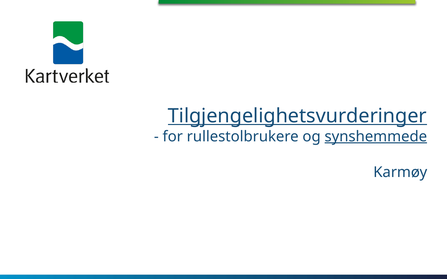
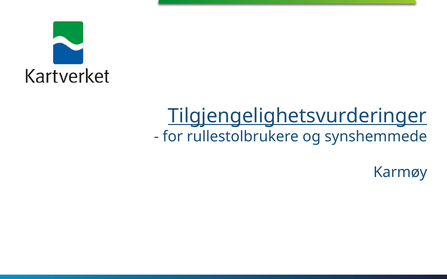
synshemmede underline: present -> none (376, 137)
